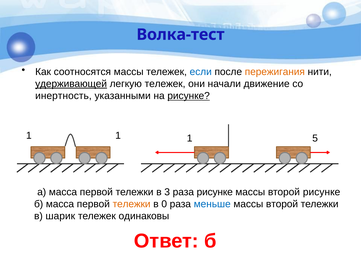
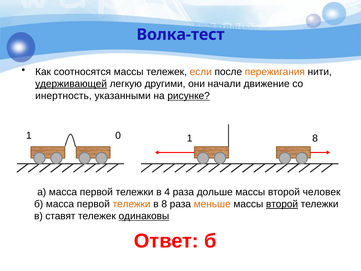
если colour: blue -> orange (201, 72)
легкую тележек: тележек -> другими (165, 84)
1: 1 -> 0 (118, 135)
1 5: 5 -> 8 (315, 138)
3: 3 -> 4 (167, 192)
раза рисунке: рисунке -> дольше (215, 192)
второй рисунке: рисунке -> человек (322, 192)
в 0: 0 -> 8 (164, 204)
меньше colour: blue -> orange (212, 204)
второй underline: none -> present (282, 204)
шарик: шарик -> ставят (60, 216)
одинаковы underline: none -> present (144, 216)
